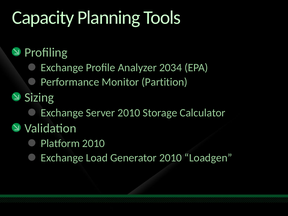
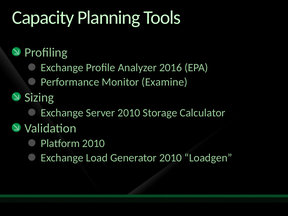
2034: 2034 -> 2016 (171, 68)
Partition: Partition -> Examine (164, 82)
